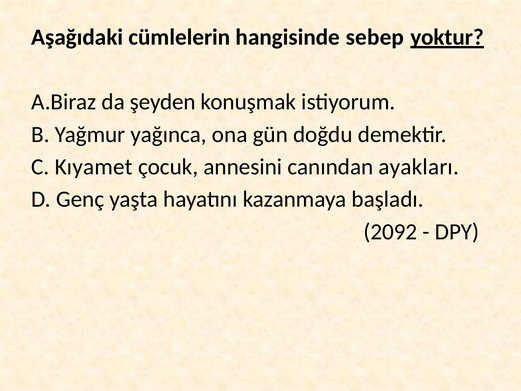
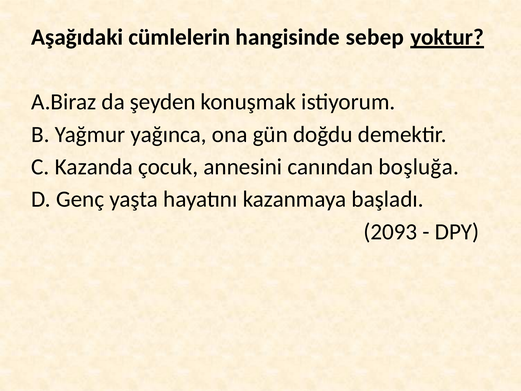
Kıyamet: Kıyamet -> Kazanda (94, 167)
ayakları: ayakları -> boşluğa (419, 167)
2092: 2092 -> 2093 (390, 232)
